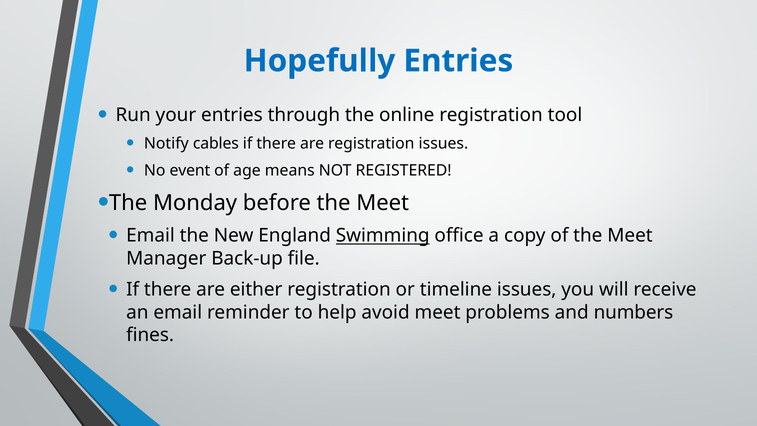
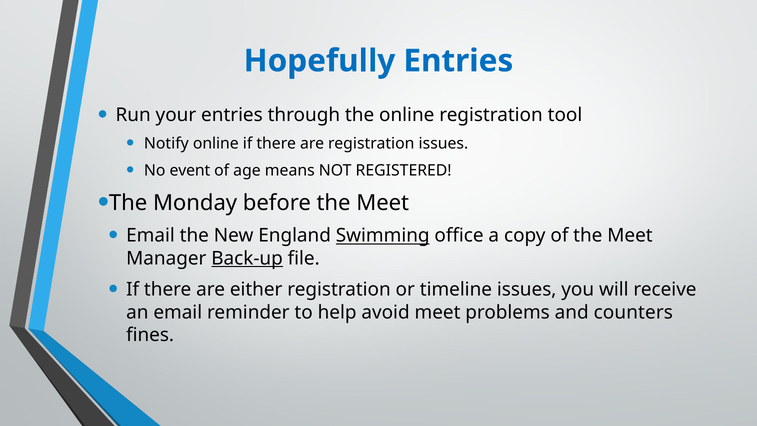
Notify cables: cables -> online (216, 144)
Back-up underline: none -> present (247, 258)
numbers: numbers -> counters (633, 312)
